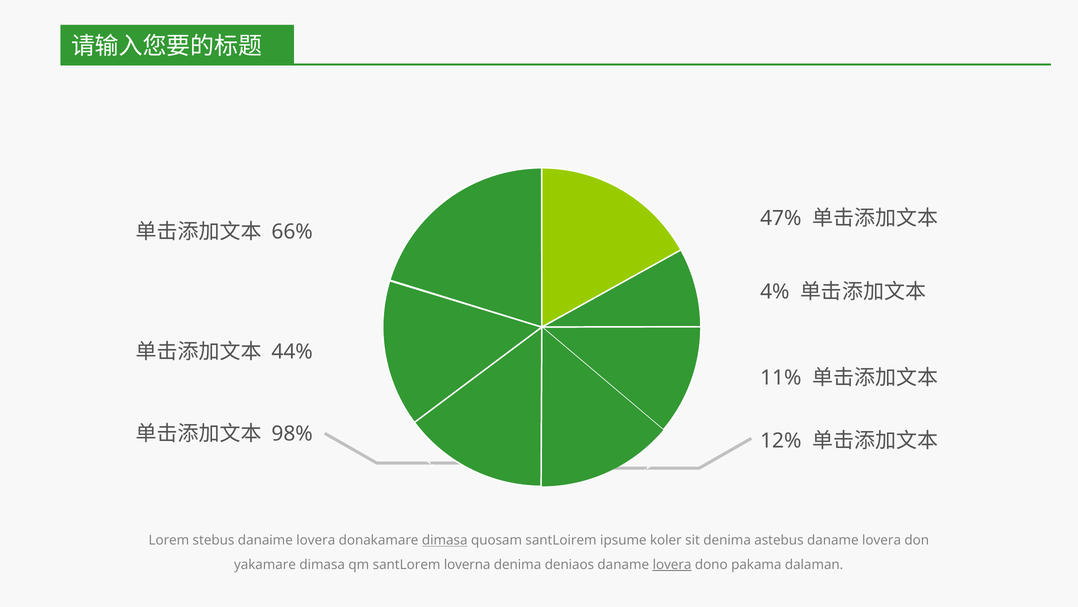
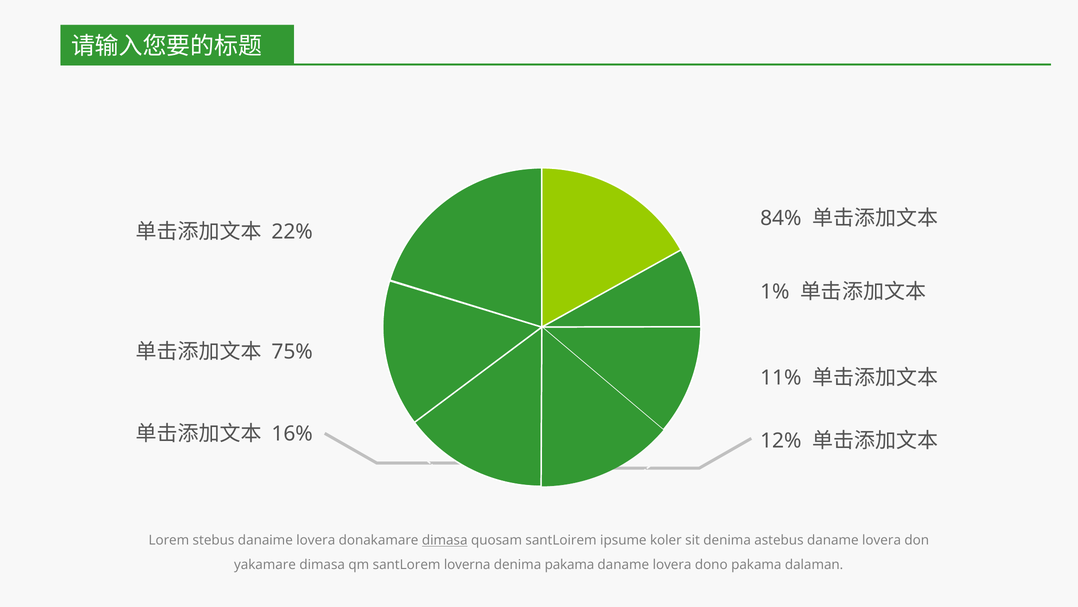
47%: 47% -> 84% (781, 218)
66%: 66% -> 22% (292, 232)
4%: 4% -> 1% (775, 291)
44%: 44% -> 75% (292, 352)
98%: 98% -> 16% (292, 434)
denima deniaos: deniaos -> pakama (569, 564)
lovera underline: present -> none (672, 564)
